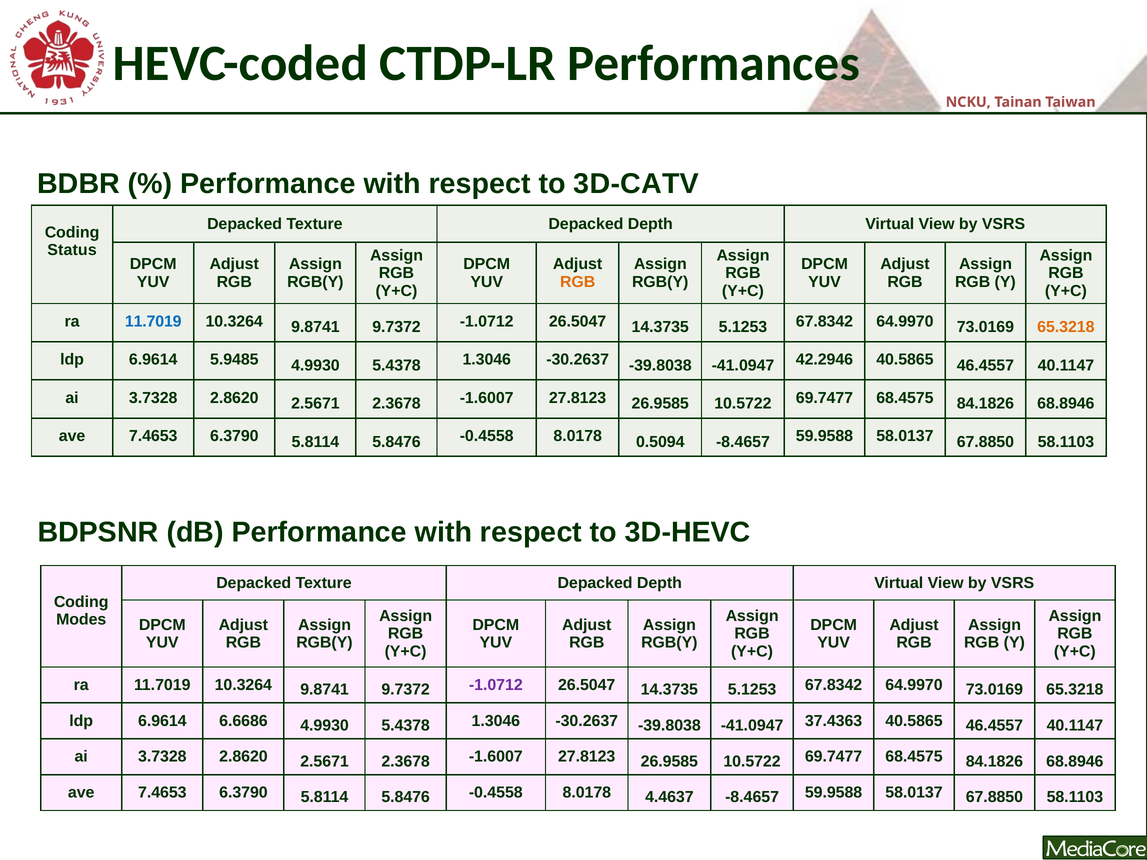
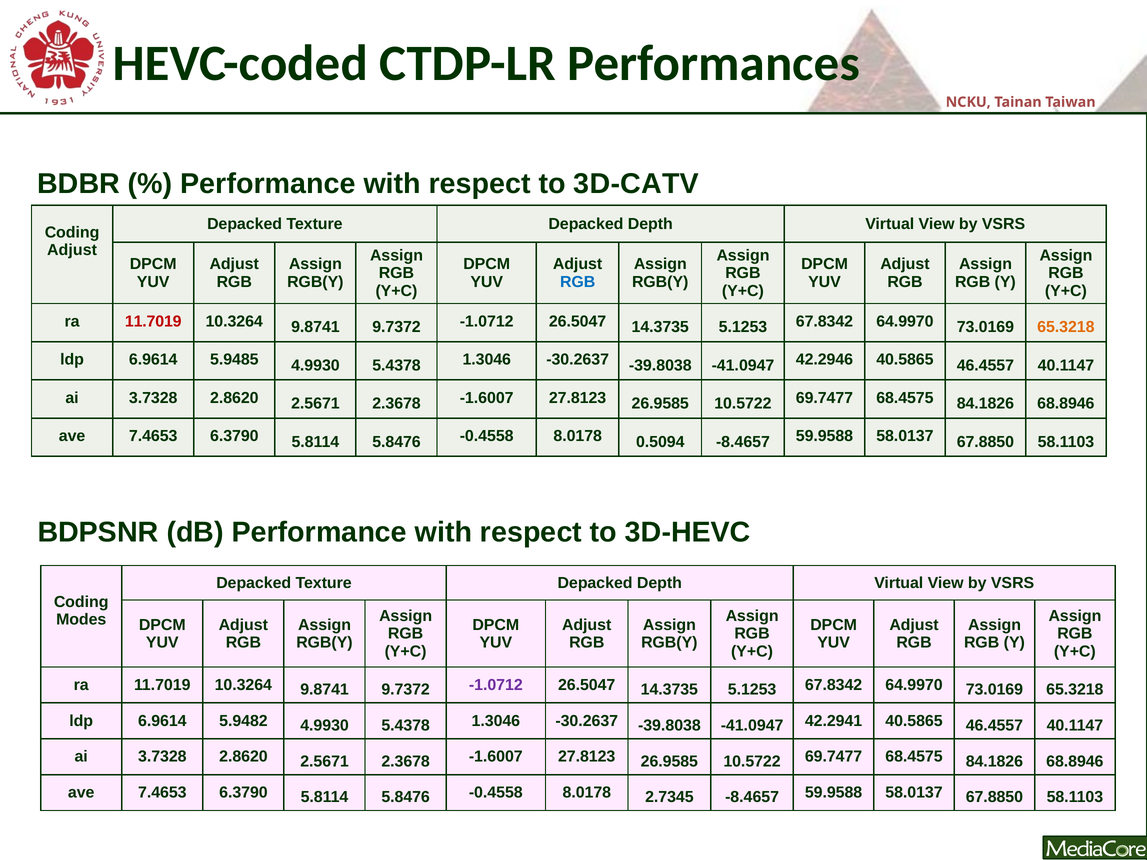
Status: Status -> Adjust (72, 250)
RGB colour: orange -> blue (578, 282)
11.7019 colour: blue -> red (153, 322)
6.6686: 6.6686 -> 5.9482 (243, 721)
37.4363: 37.4363 -> 42.2941 (834, 721)
4.4637: 4.4637 -> 2.7345 (669, 797)
